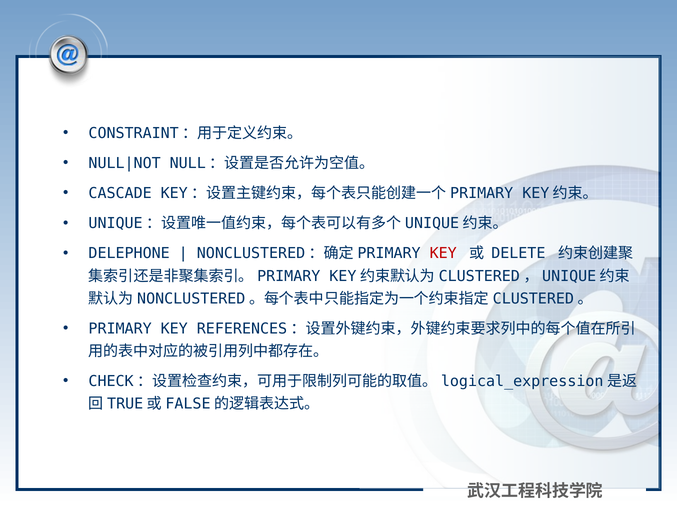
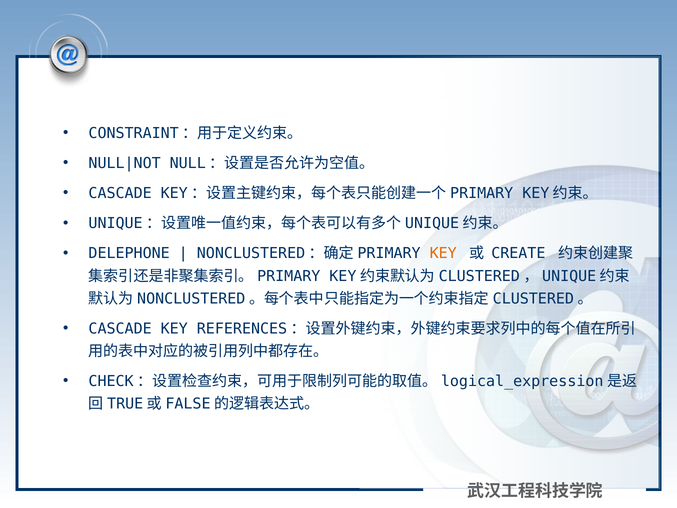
KEY colour: red -> orange (443, 253)
DELETE: DELETE -> CREATE (518, 253)
PRIMARY: PRIMARY -> CASCADE (120, 329)
